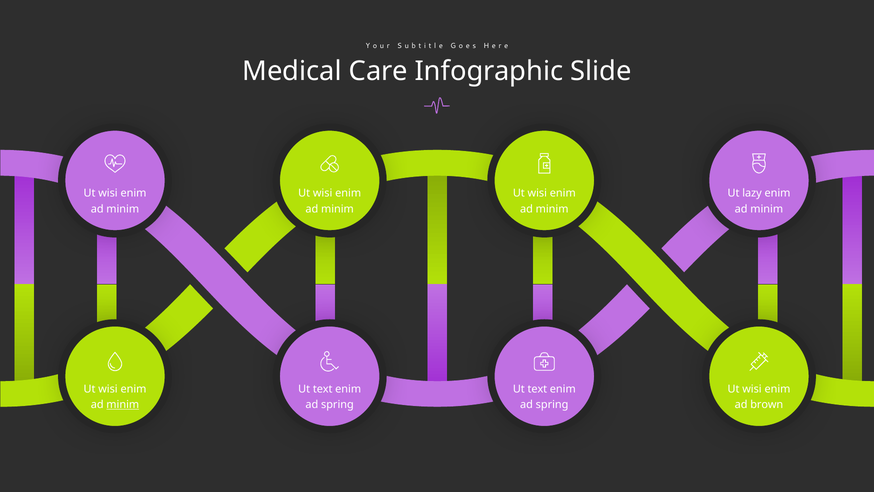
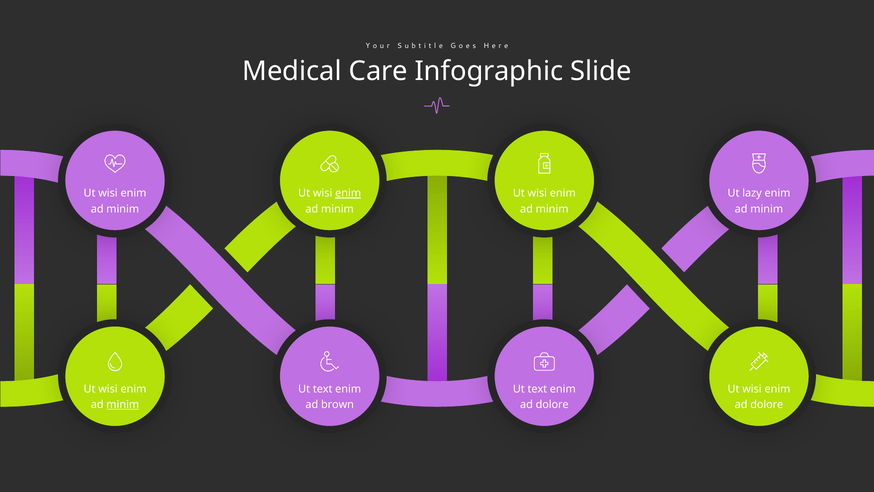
enim underline: none -> present (348, 193)
spring: spring -> brown (337, 404)
spring: spring -> dolore (552, 404)
brown: brown -> dolore (767, 404)
